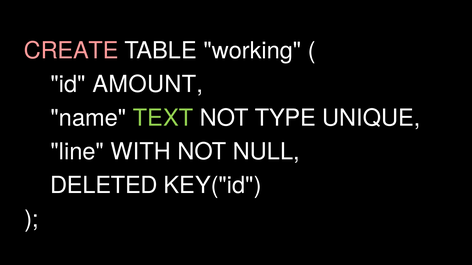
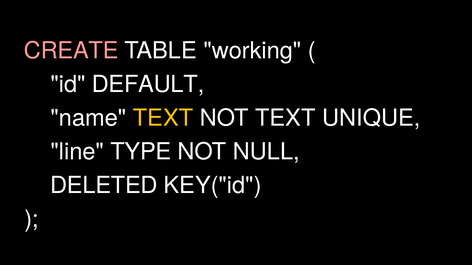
AMOUNT: AMOUNT -> DEFAULT (148, 84)
TEXT colour: light green -> yellow (163, 118)
NOT TYPE: TYPE -> TEXT (285, 118)
WITH: WITH -> TYPE (141, 152)
